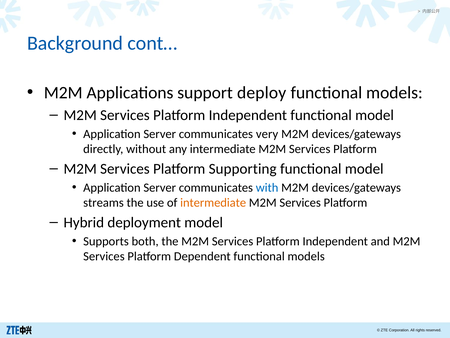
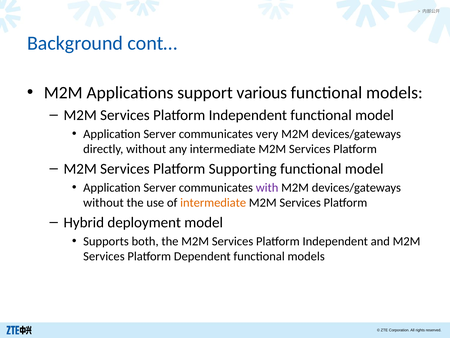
deploy: deploy -> various (262, 93)
with colour: blue -> purple (267, 187)
streams: streams -> without (103, 202)
